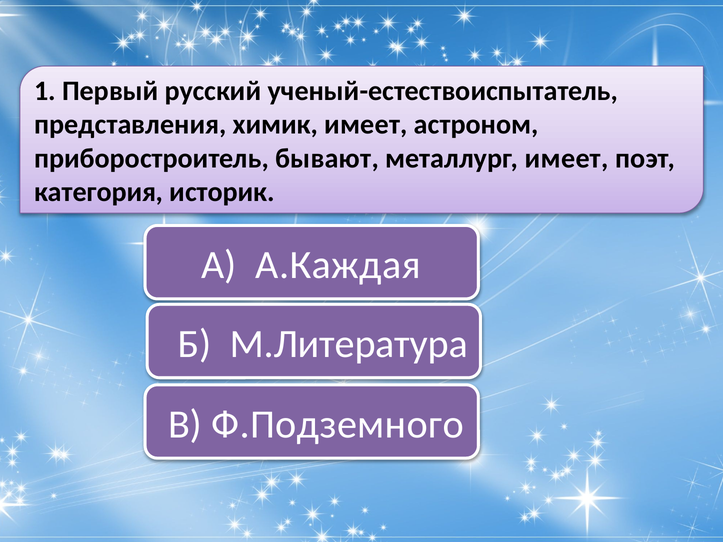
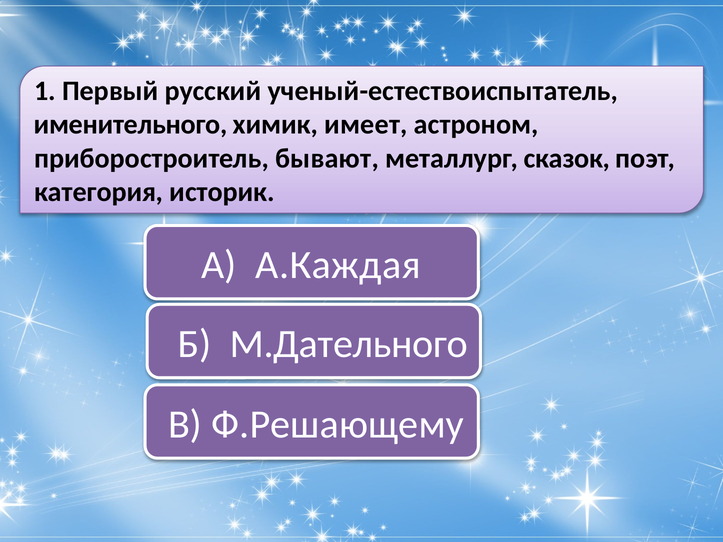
представления: представления -> именительного (130, 125)
металлург имеет: имеет -> сказок (567, 158)
М.Литература: М.Литература -> М.Дательного (349, 344)
Ф.Подземного: Ф.Подземного -> Ф.Решающему (338, 424)
